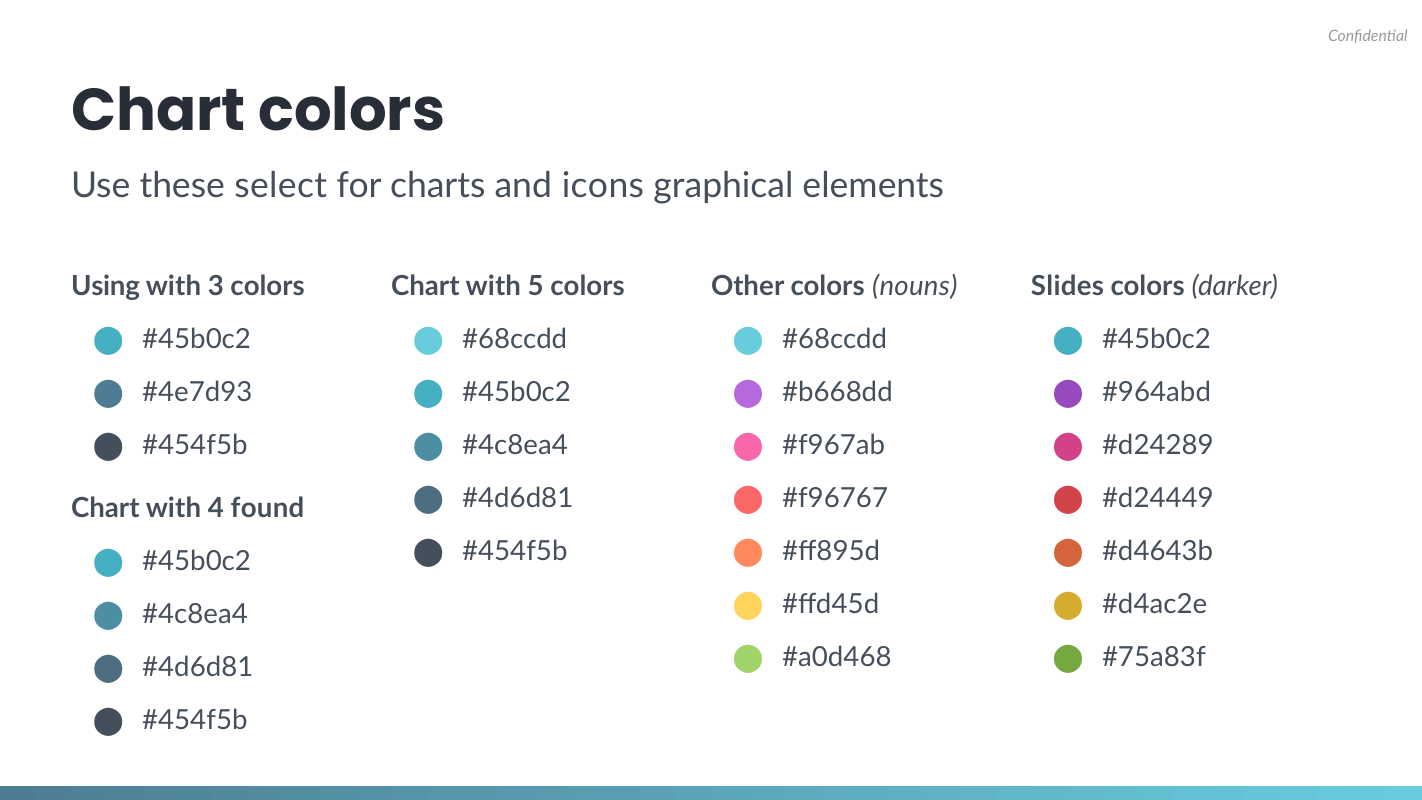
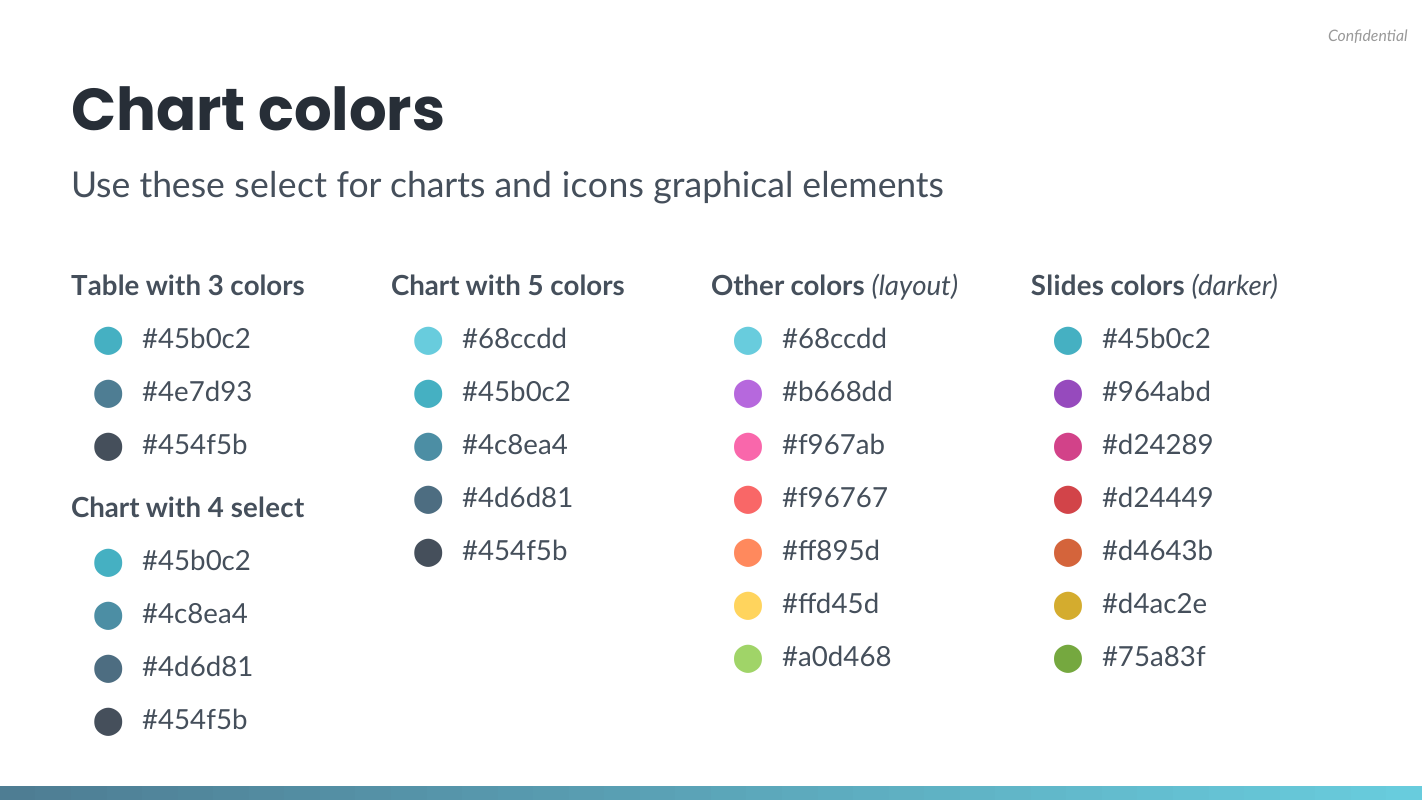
Using: Using -> Table (105, 287)
nouns: nouns -> layout (915, 287)
4 found: found -> select (268, 509)
